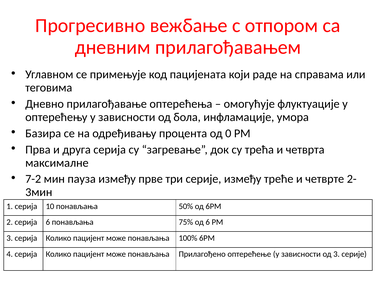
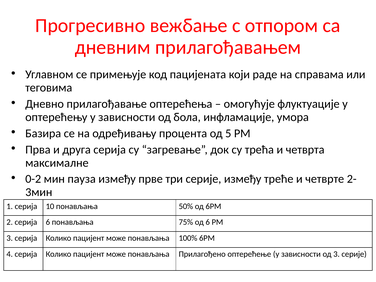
0: 0 -> 5 (228, 133)
7-2: 7-2 -> 0-2 (33, 179)
